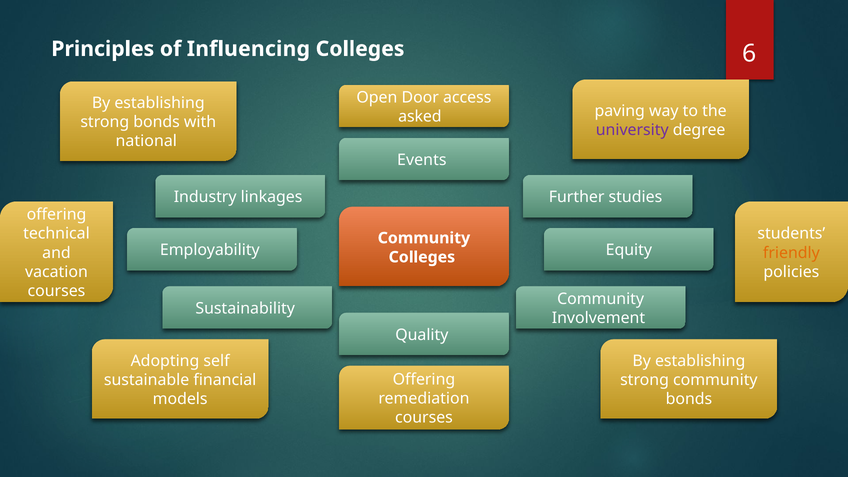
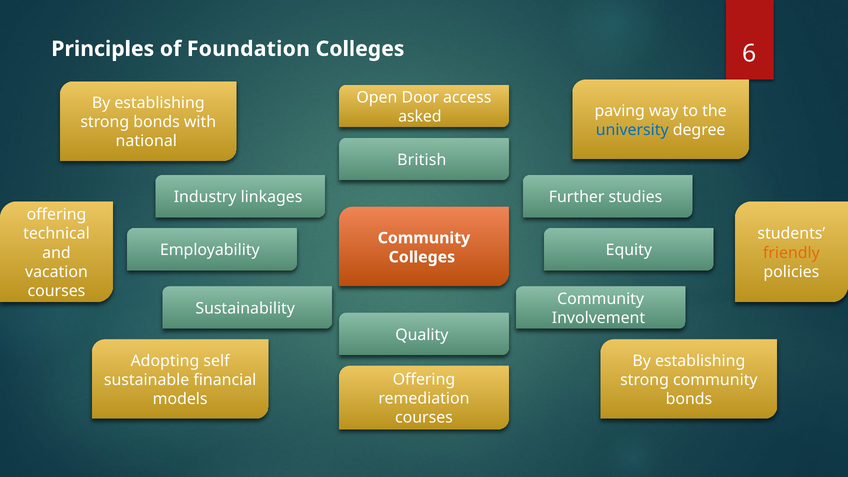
Influencing: Influencing -> Foundation (248, 49)
university colour: purple -> blue (632, 130)
Events: Events -> British (422, 160)
